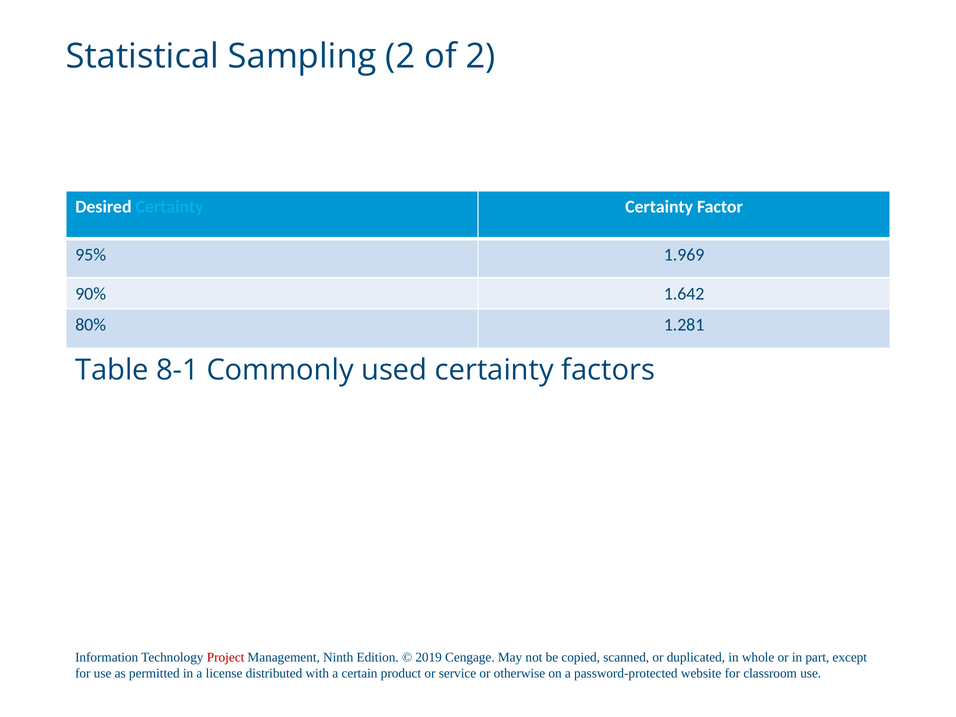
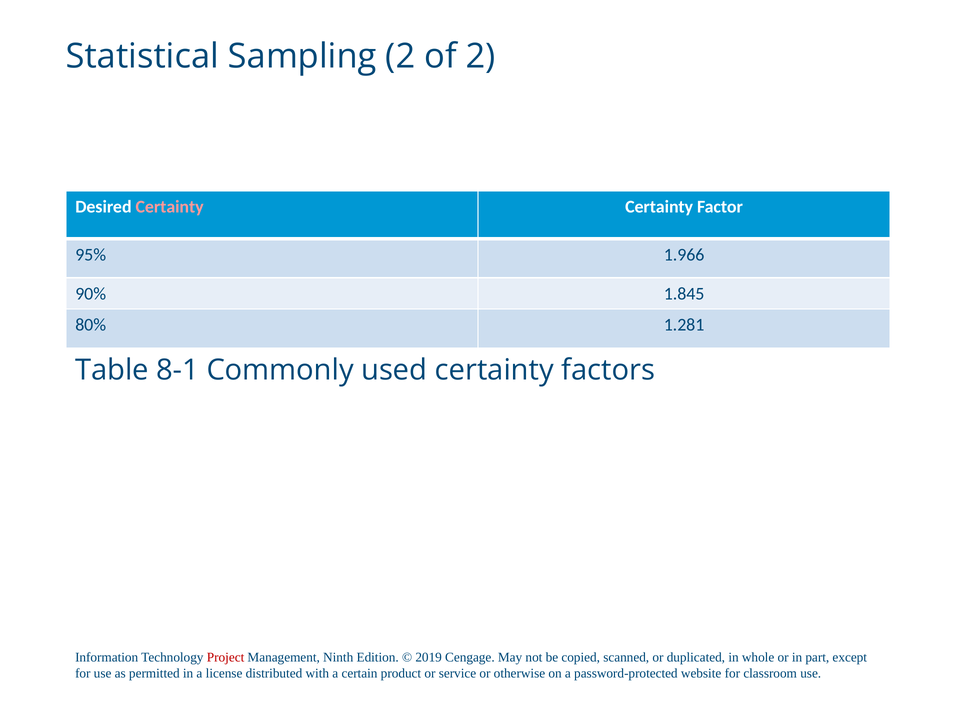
Certainty colour: light blue -> pink (170, 207)
1.969: 1.969 -> 1.966 (684, 255)
1.642: 1.642 -> 1.845 (684, 294)
